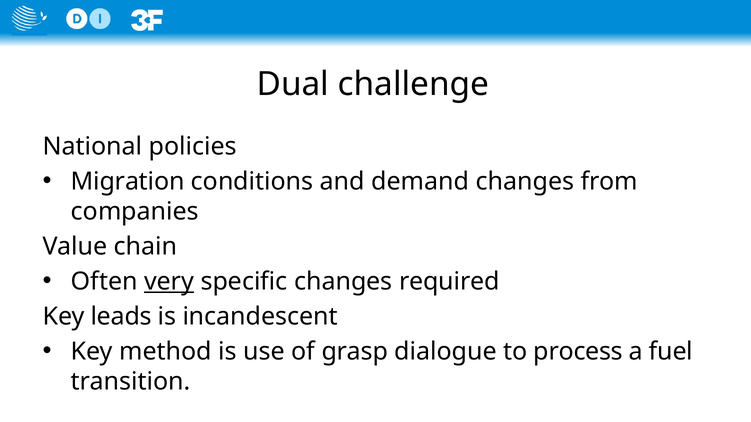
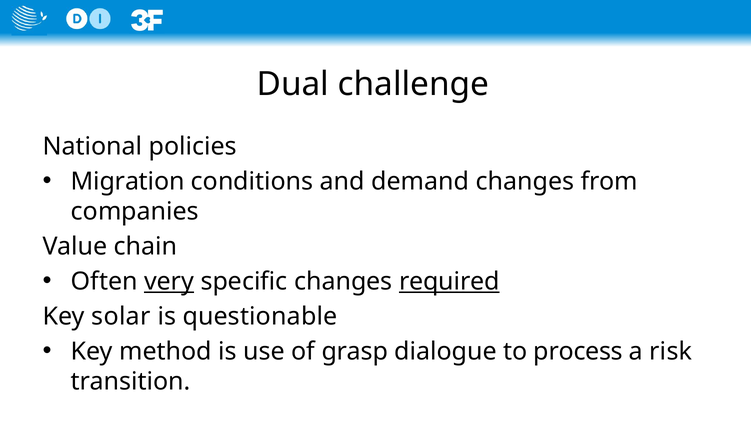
required underline: none -> present (449, 282)
leads: leads -> solar (121, 317)
incandescent: incandescent -> questionable (260, 317)
fuel: fuel -> risk (671, 352)
